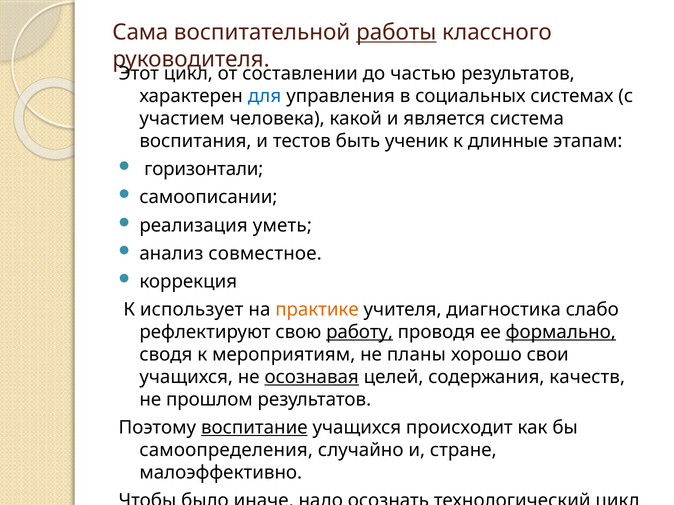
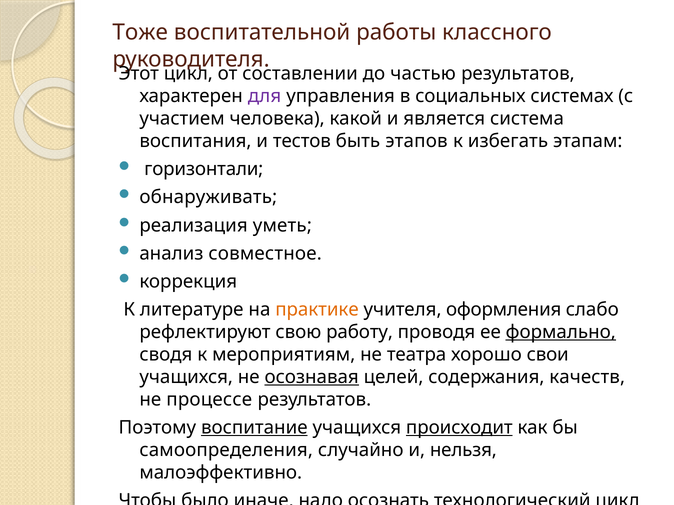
Сама: Сама -> Тоже (140, 32)
работы underline: present -> none (396, 32)
для colour: blue -> purple (265, 96)
ученик: ученик -> этапов (416, 141)
длинные: длинные -> избегать (508, 141)
самоописании: самоописании -> обнаруживать (208, 197)
использует: использует -> литературе (192, 310)
диагностика: диагностика -> оформления (504, 310)
работу underline: present -> none (360, 332)
планы: планы -> театра (417, 355)
прошлом: прошлом -> процессе (209, 400)
происходит underline: none -> present (459, 428)
стране: стране -> нельзя (463, 450)
